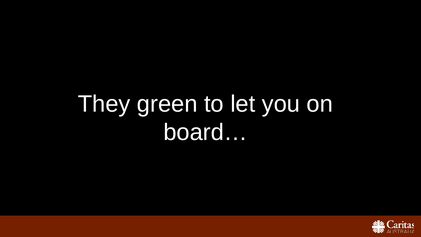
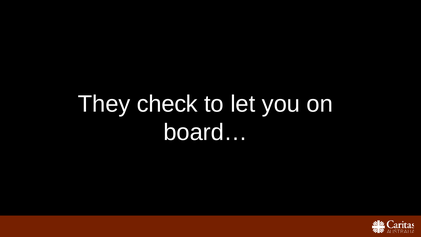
green: green -> check (167, 104)
